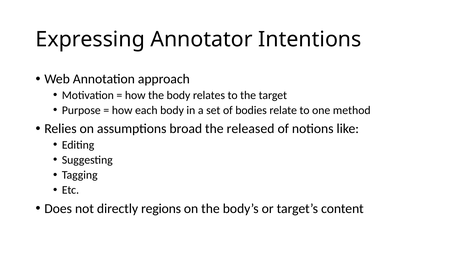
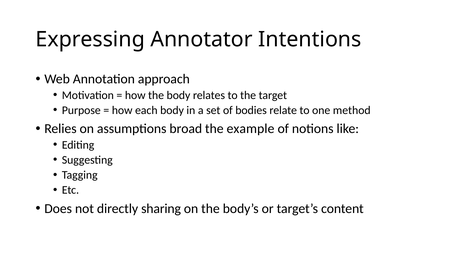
released: released -> example (251, 129)
regions: regions -> sharing (161, 208)
